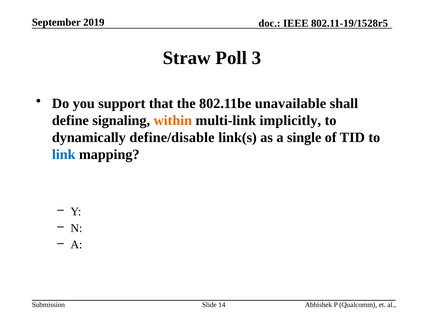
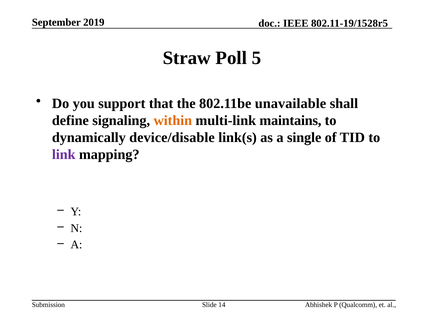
3: 3 -> 5 (256, 58)
implicitly: implicitly -> maintains (290, 120)
define/disable: define/disable -> device/disable (172, 137)
link colour: blue -> purple (64, 154)
